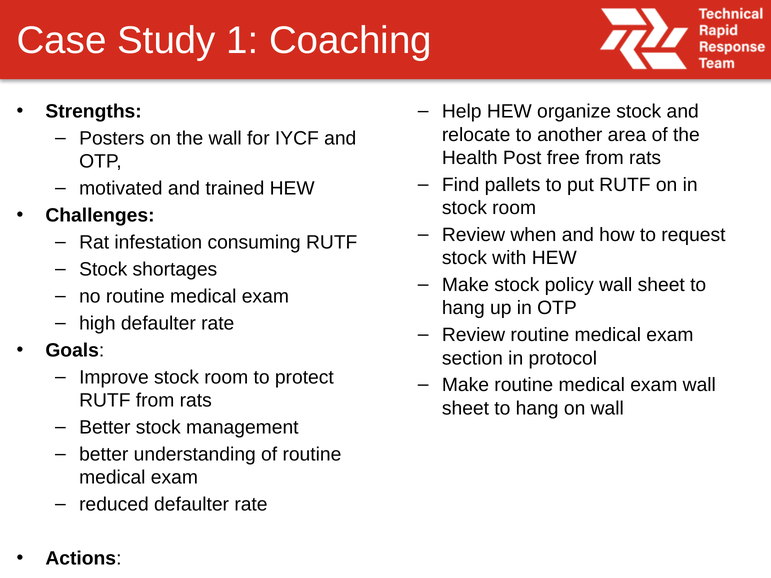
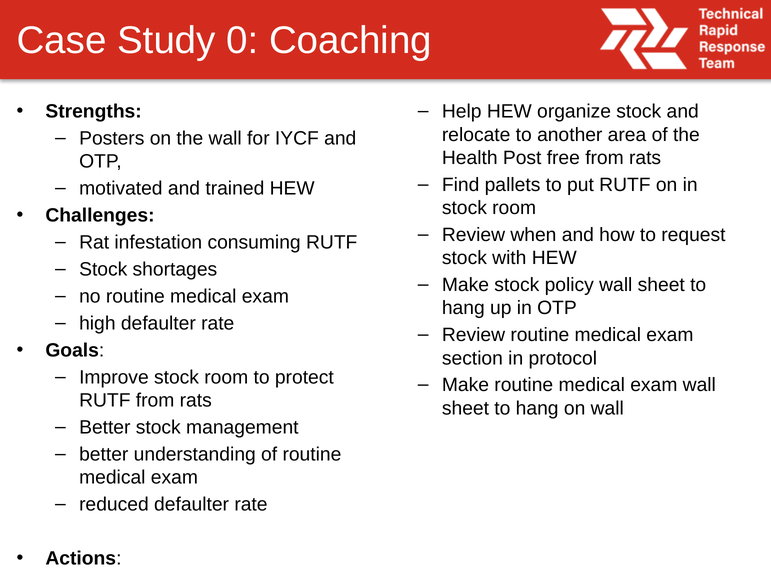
1: 1 -> 0 (242, 41)
